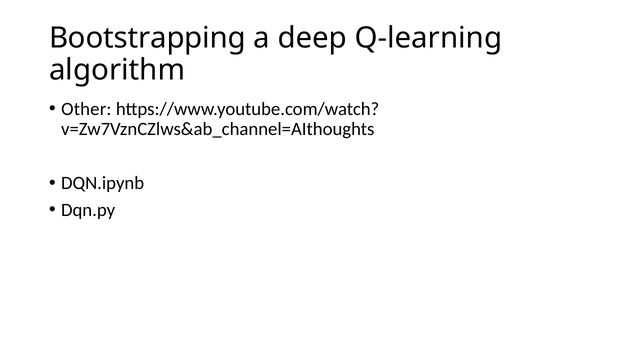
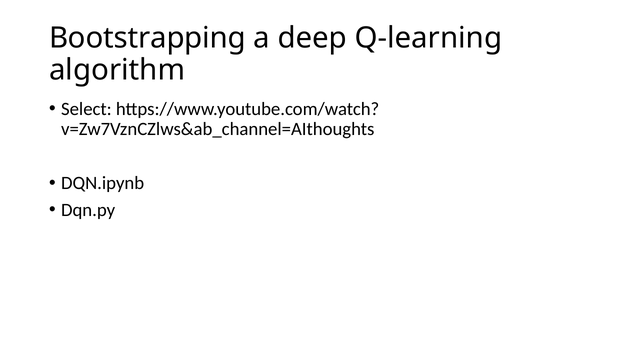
Other: Other -> Select (86, 109)
